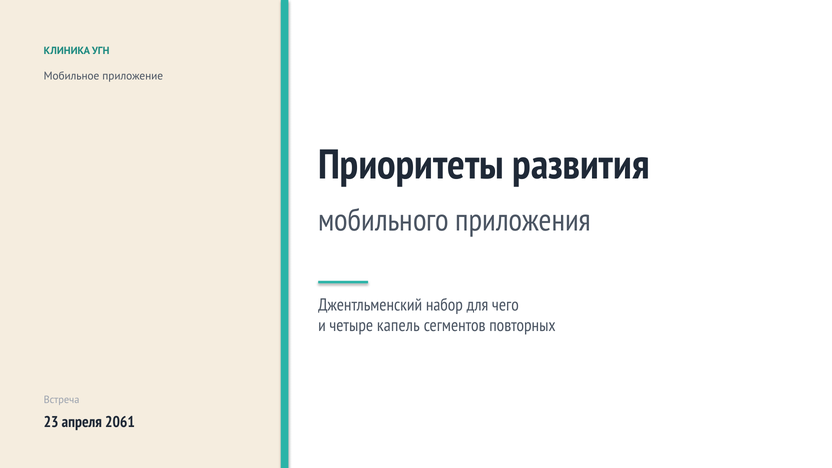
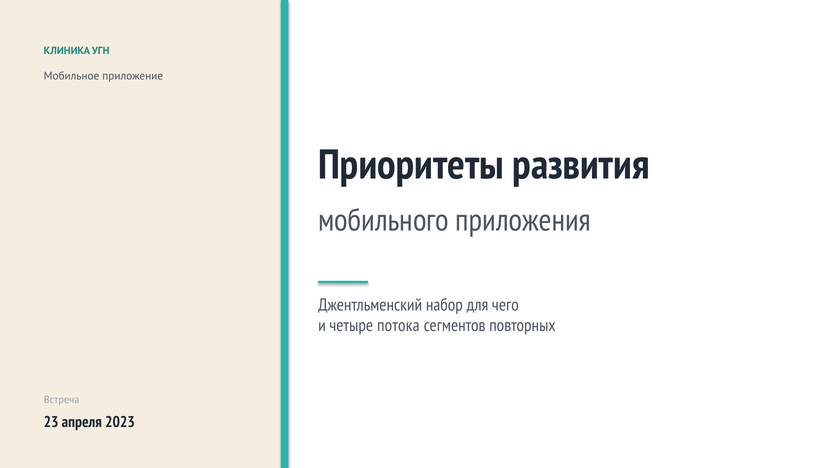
капель: капель -> потока (398, 326)
2061: 2061 -> 2023 (120, 422)
